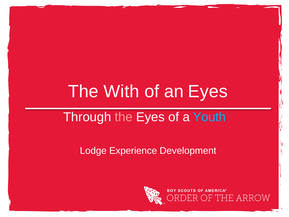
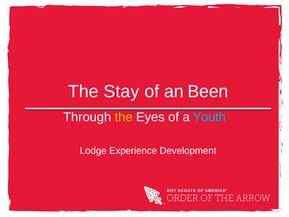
With: With -> Stay (121, 91)
an Eyes: Eyes -> Been (208, 91)
the colour: pink -> yellow (124, 117)
